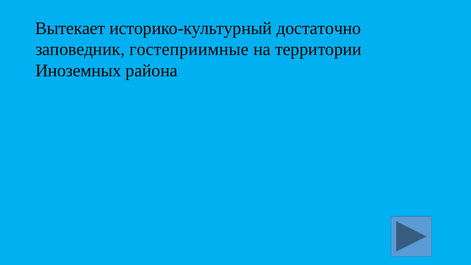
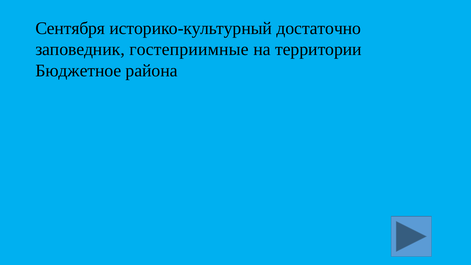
Вытекает: Вытекает -> Сентября (70, 28)
Иноземных: Иноземных -> Бюджетное (78, 71)
